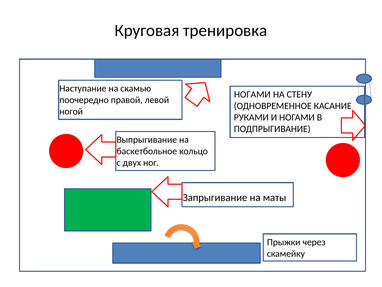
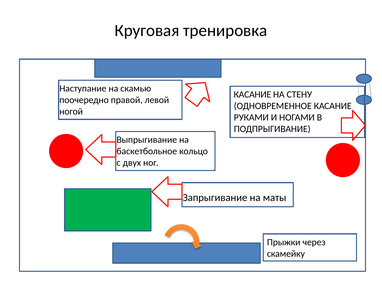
НОГАМИ: НОГАМИ -> КАСАНИЕ (252, 94)
